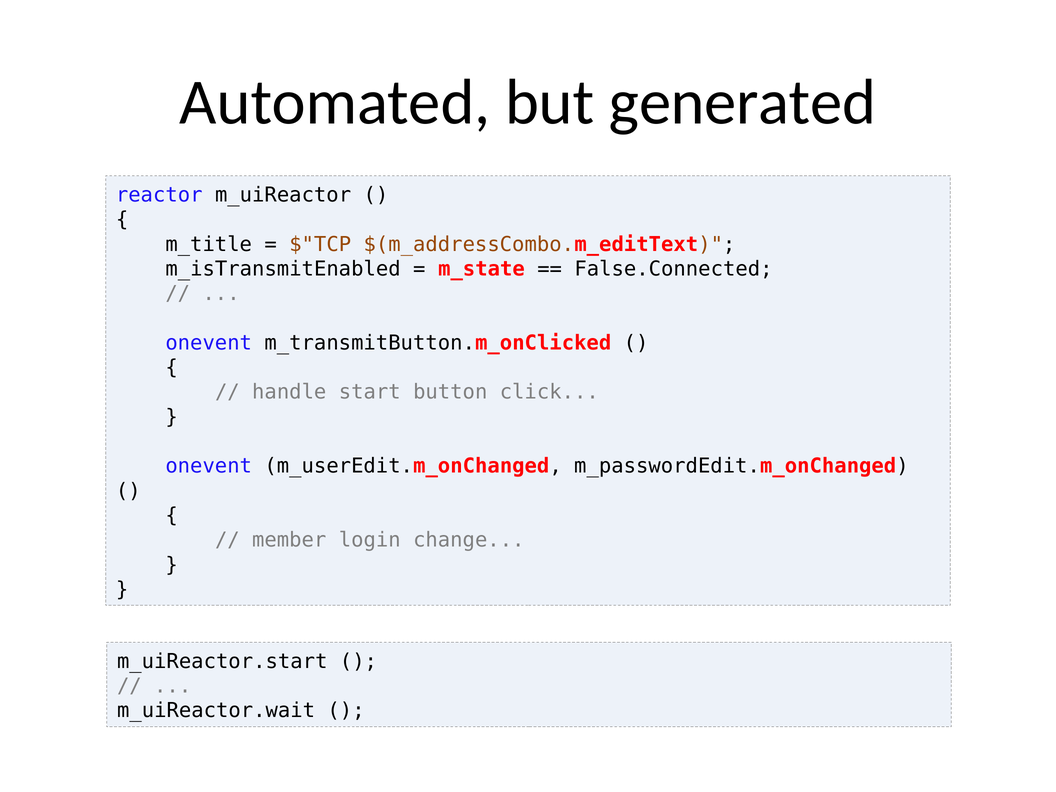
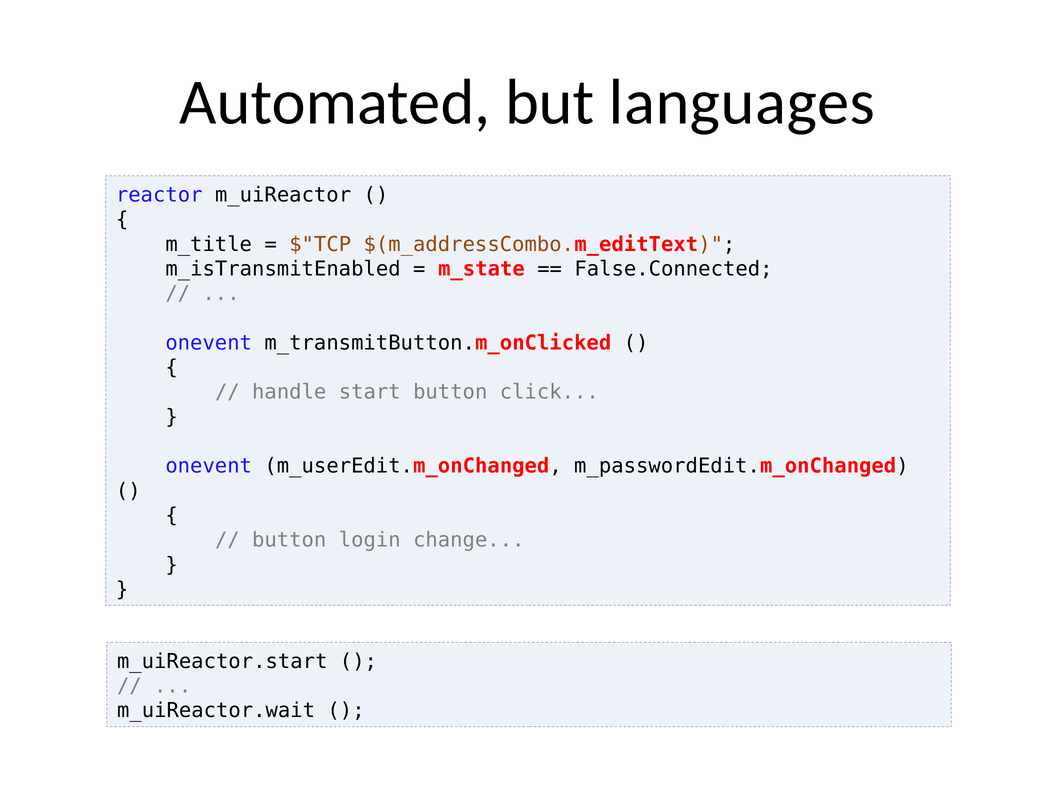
generated: generated -> languages (742, 102)
member: member -> button (289, 540)
